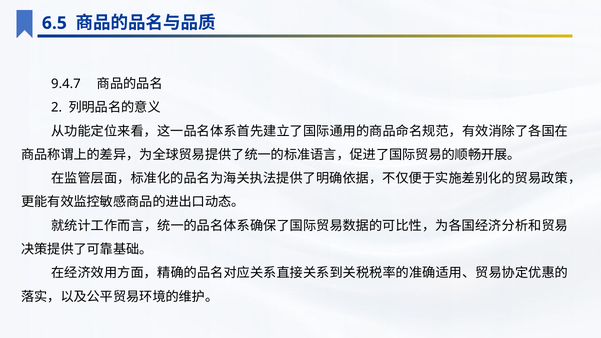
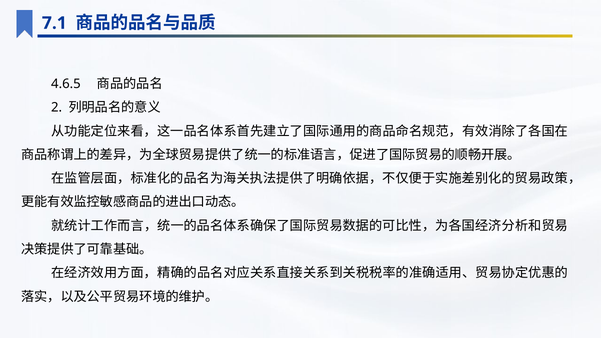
6.5: 6.5 -> 7.1 (54, 23)
9.4.7: 9.4.7 -> 4.6.5 (66, 84)
